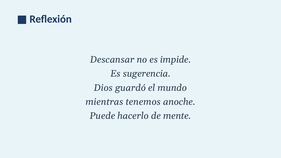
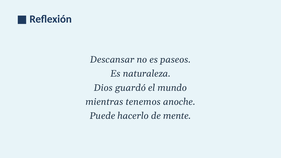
impide: impide -> paseos (176, 60)
sugerencia: sugerencia -> naturaleza (147, 74)
